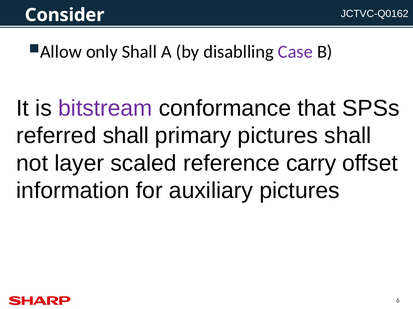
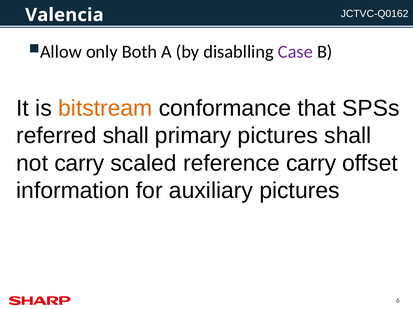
Consider: Consider -> Valencia (64, 15)
only Shall: Shall -> Both (139, 52)
bitstream colour: purple -> orange (105, 108)
not layer: layer -> carry (79, 164)
